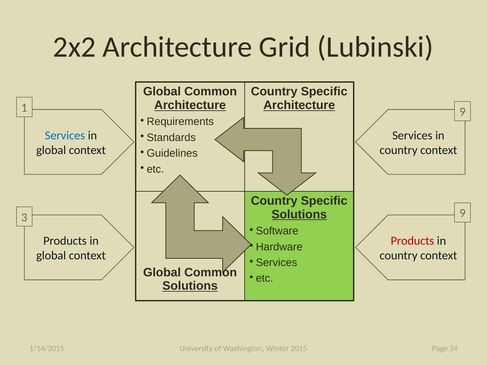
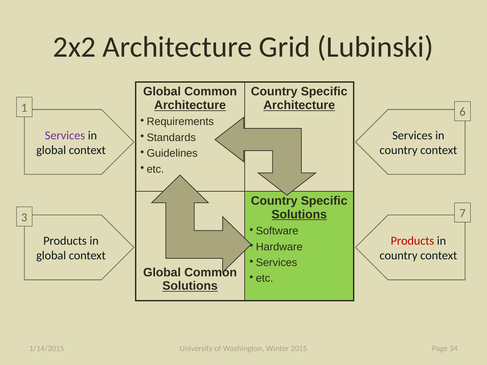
1 9: 9 -> 6 (463, 112)
Services colour: blue -> purple (65, 136)
3 9: 9 -> 7 (463, 213)
